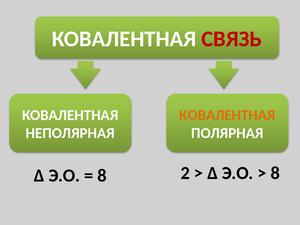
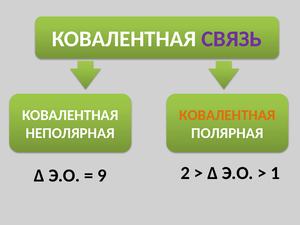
СВЯЗЬ colour: red -> purple (232, 39)
8: 8 -> 9 (102, 175)
8: 8 -> 1 (275, 173)
